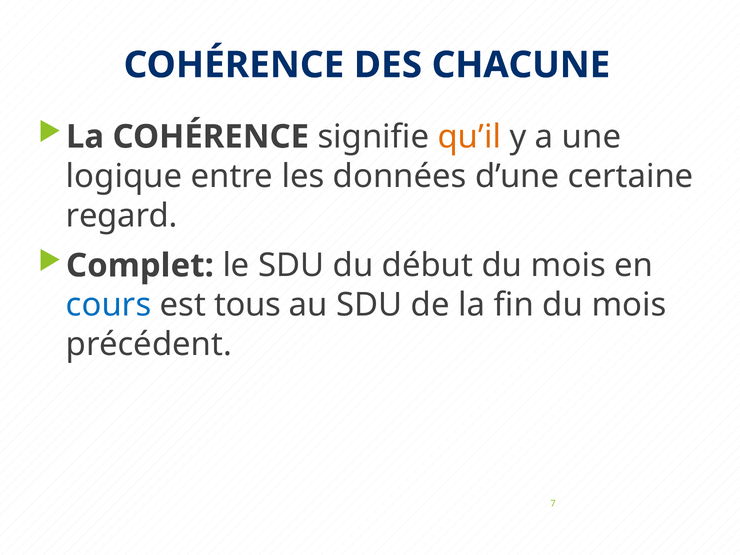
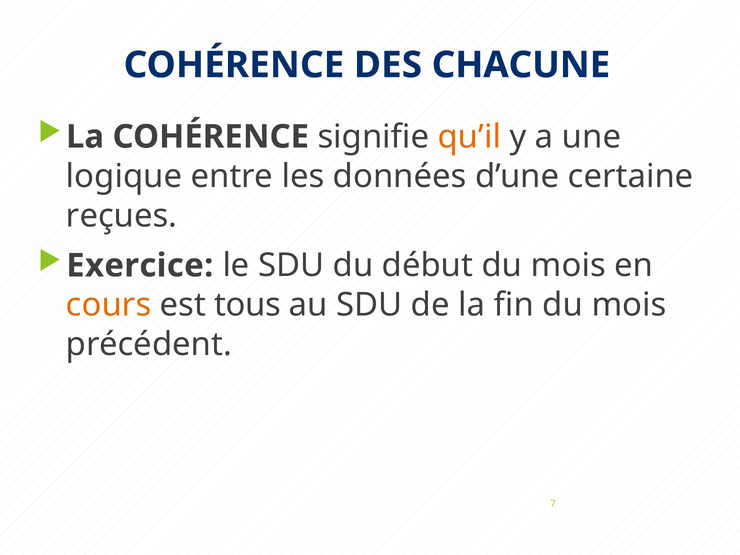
regard: regard -> reçues (122, 216)
Complet: Complet -> Exercice (140, 266)
cours colour: blue -> orange (109, 305)
